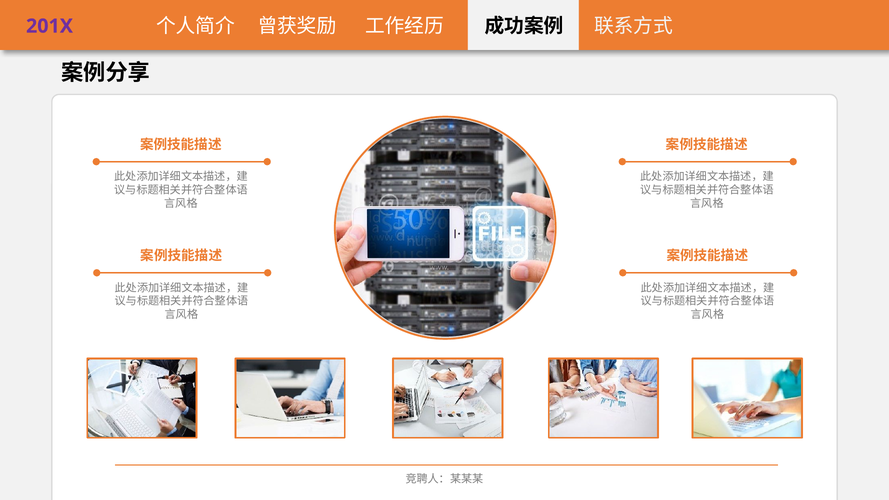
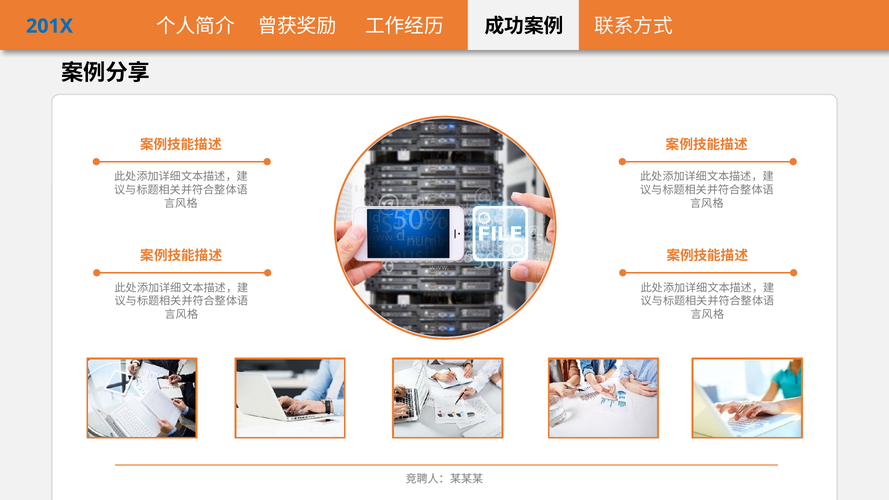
201X colour: purple -> blue (50, 26)
